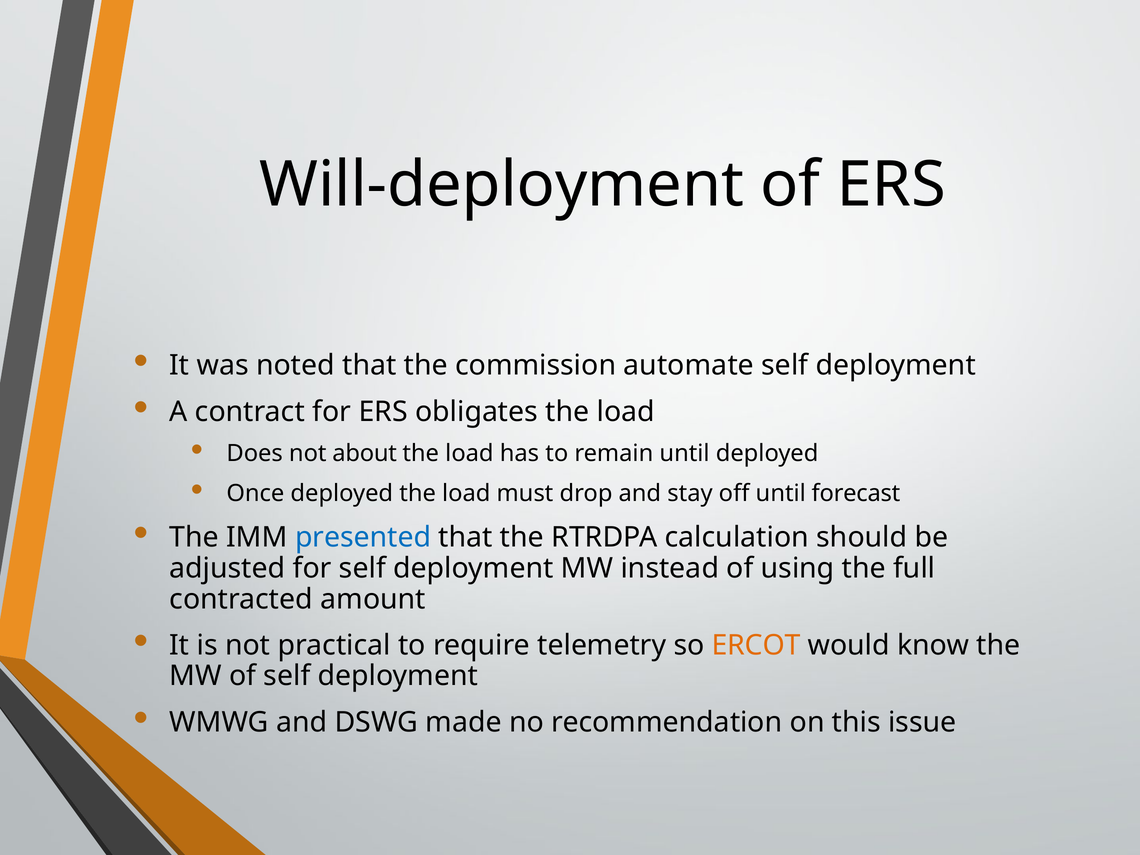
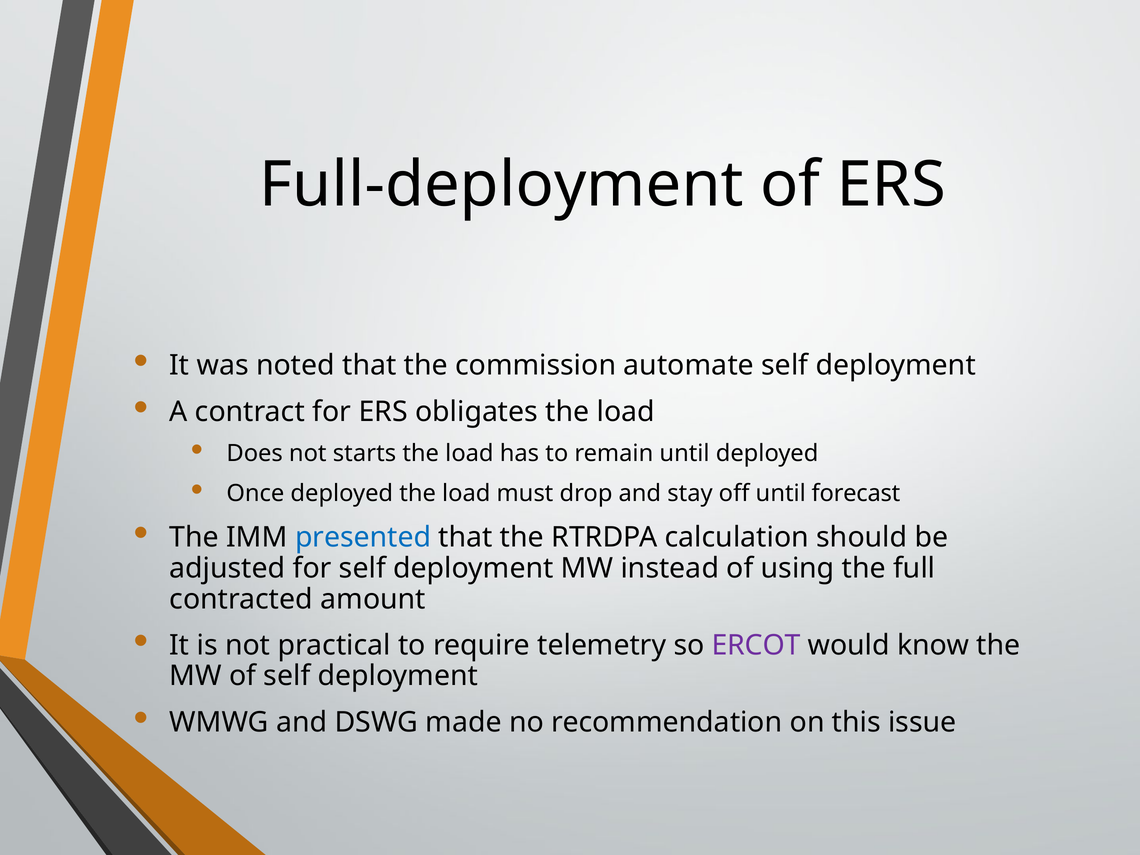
Will-deployment: Will-deployment -> Full-deployment (502, 185)
about: about -> starts (364, 454)
ERCOT colour: orange -> purple (756, 645)
